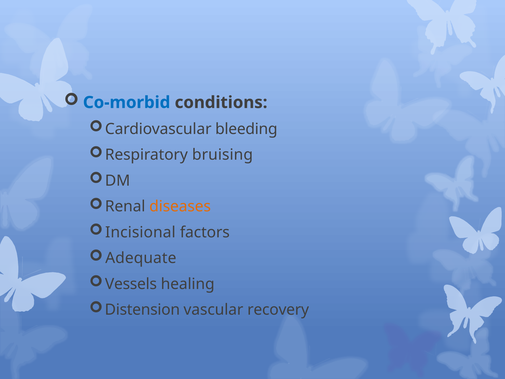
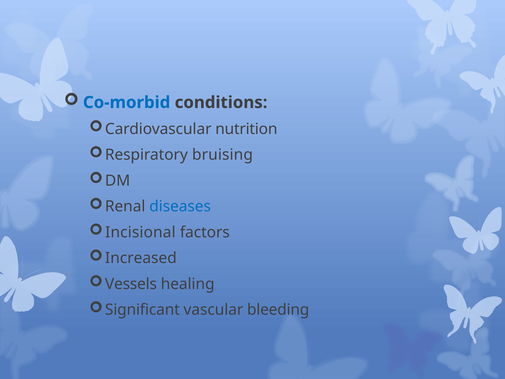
bleeding: bleeding -> nutrition (246, 129)
diseases colour: orange -> blue (180, 206)
Adequate: Adequate -> Increased (141, 258)
Distension: Distension -> Significant (142, 310)
recovery: recovery -> bleeding (278, 310)
